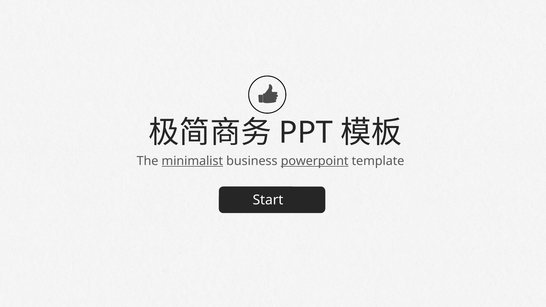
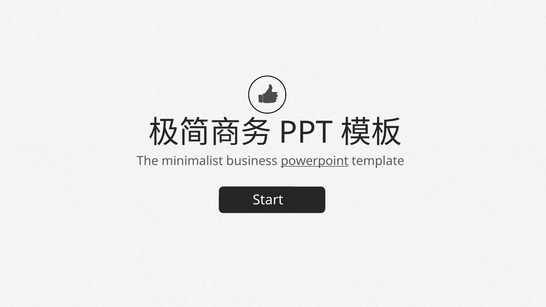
minimalist underline: present -> none (192, 161)
